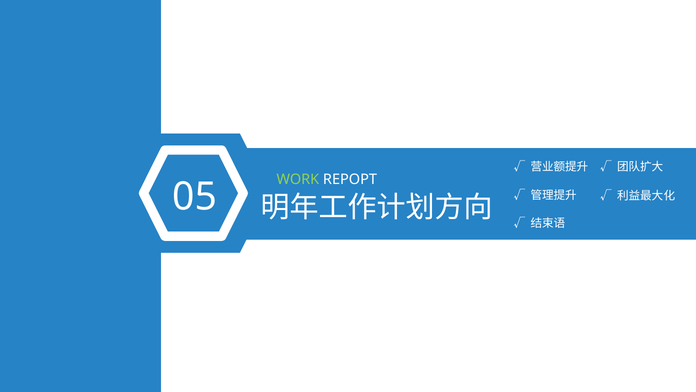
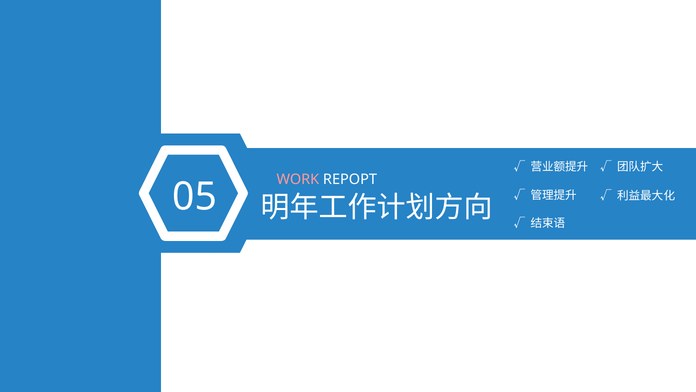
WORK colour: light green -> pink (298, 179)
